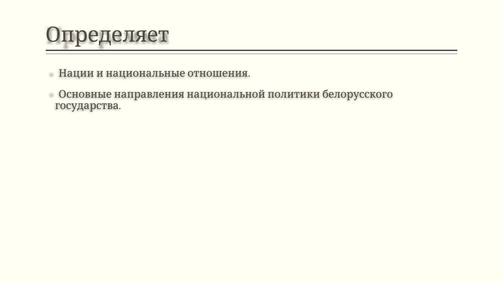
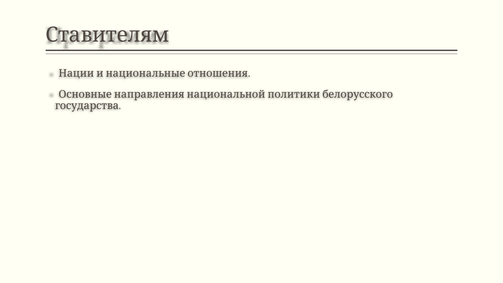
Определяет: Определяет -> Ставителям (107, 35)
